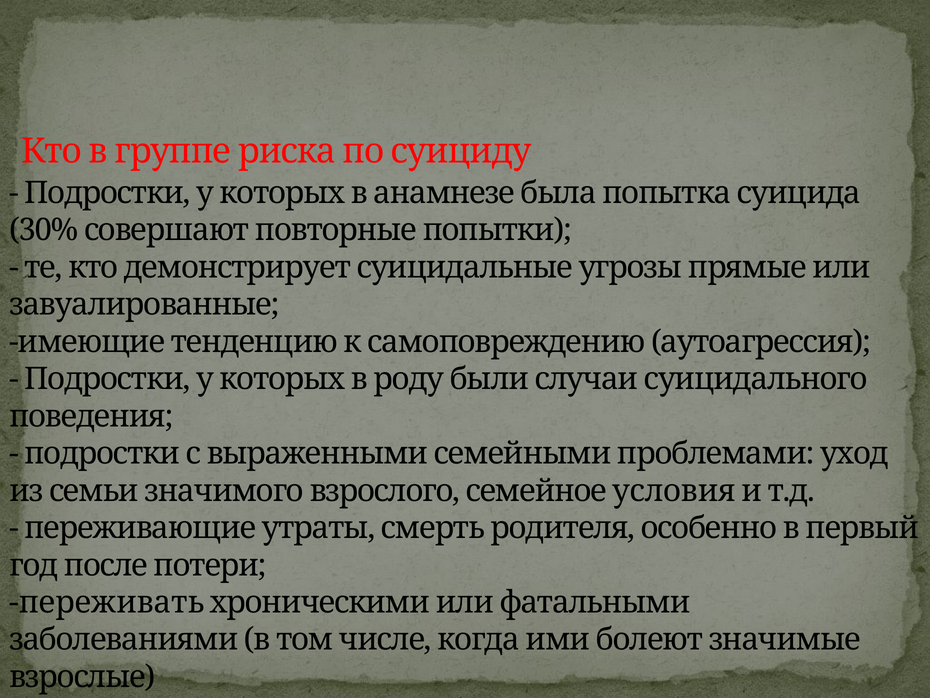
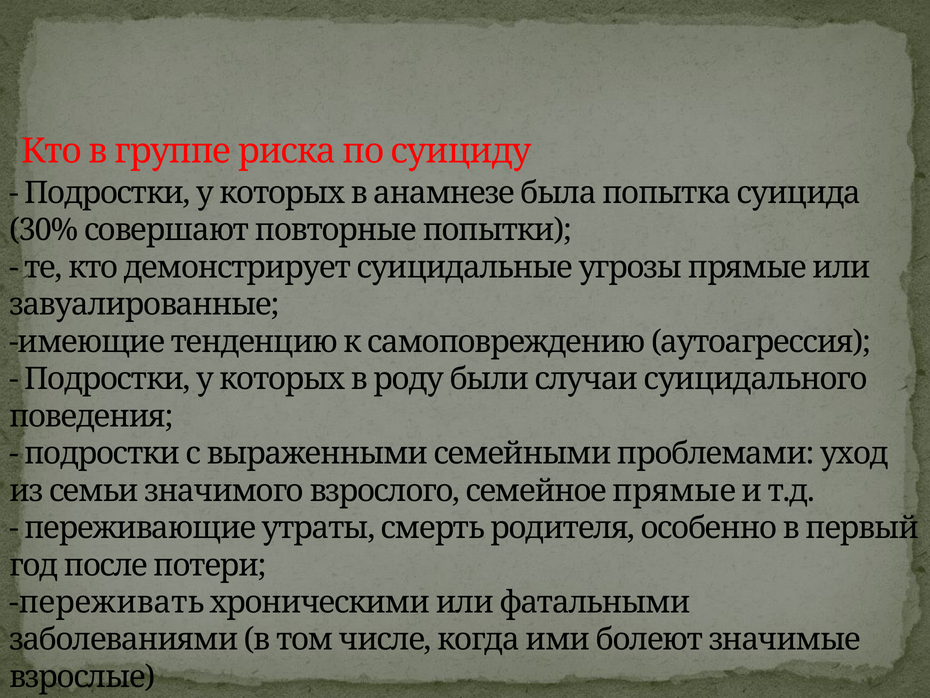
семейное условия: условия -> прямые (674, 490)
